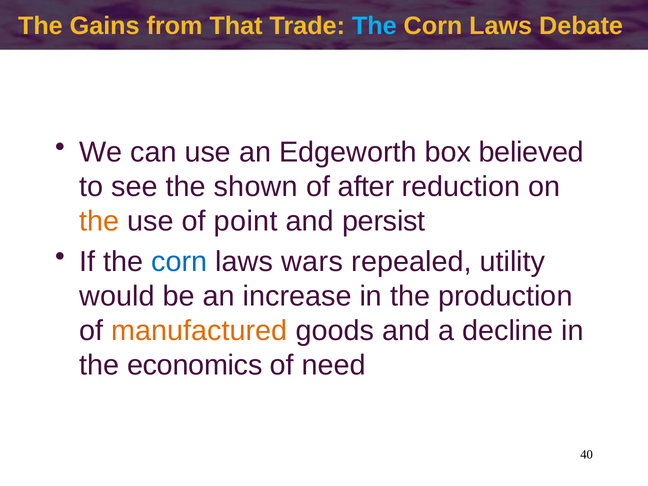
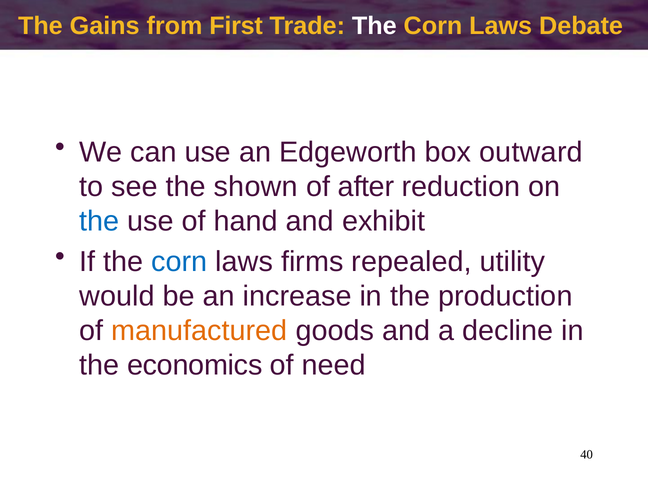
That: That -> First (236, 26)
The colour: light blue -> white (374, 26)
believed: believed -> outward (531, 152)
the colour: orange -> blue (99, 221)
point: point -> hand (246, 221)
persist: persist -> exhibit (384, 221)
wars: wars -> firms (312, 262)
